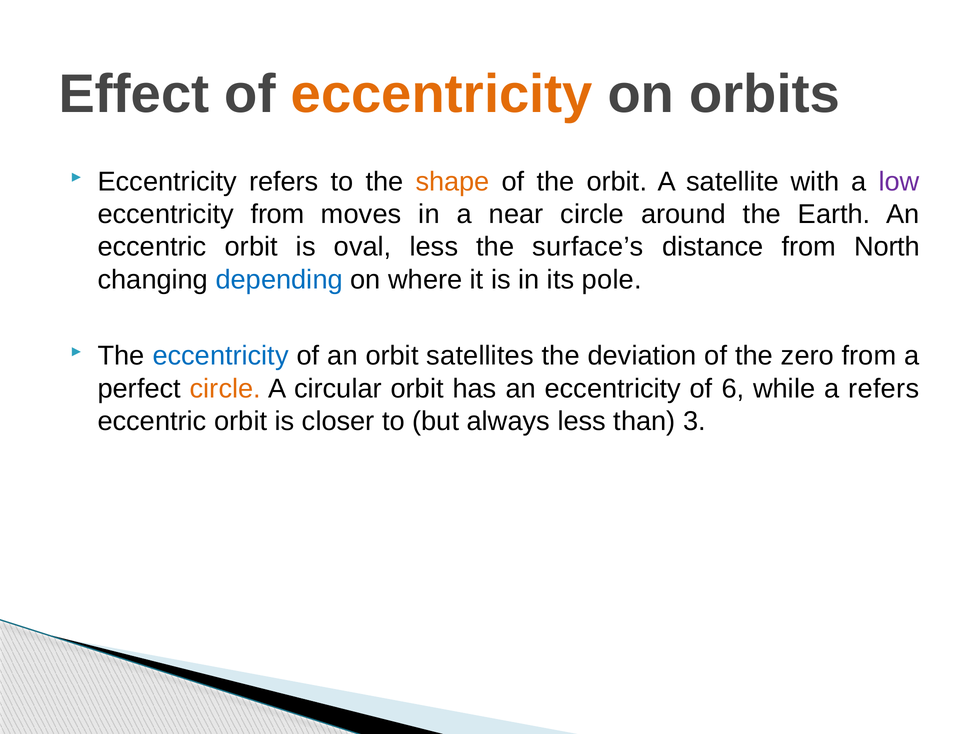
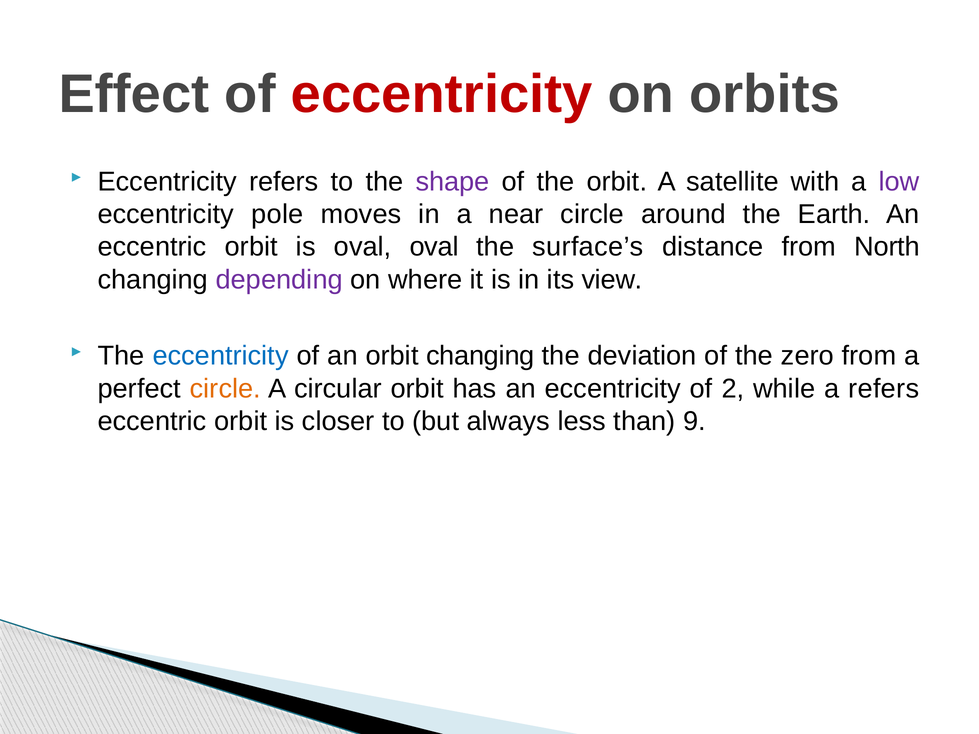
eccentricity colour: orange -> red (442, 94)
shape colour: orange -> purple (453, 182)
eccentricity from: from -> pole (277, 214)
oval less: less -> oval (434, 247)
depending colour: blue -> purple (279, 280)
pole: pole -> view (612, 280)
orbit satellites: satellites -> changing (480, 356)
6: 6 -> 2 (733, 389)
3: 3 -> 9 (694, 421)
